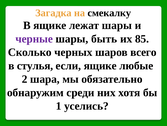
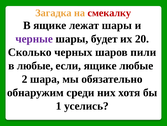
смекалку colour: black -> red (109, 13)
быть: быть -> будет (104, 39)
85: 85 -> 20 (142, 39)
всего: всего -> пили (143, 52)
в стулья: стулья -> любые (35, 65)
